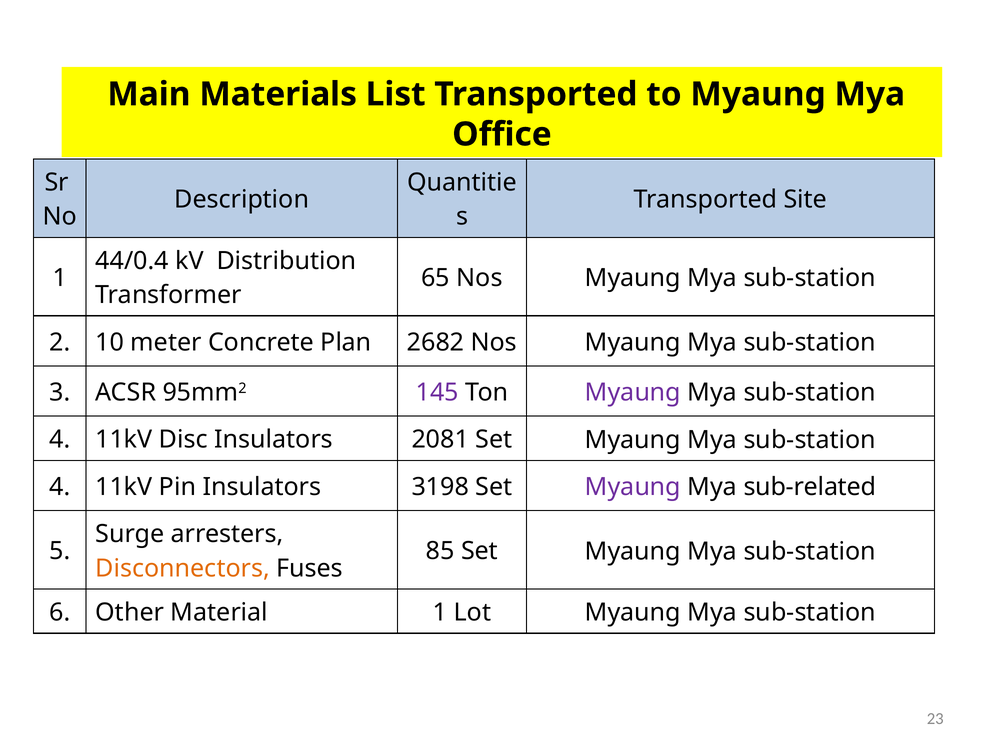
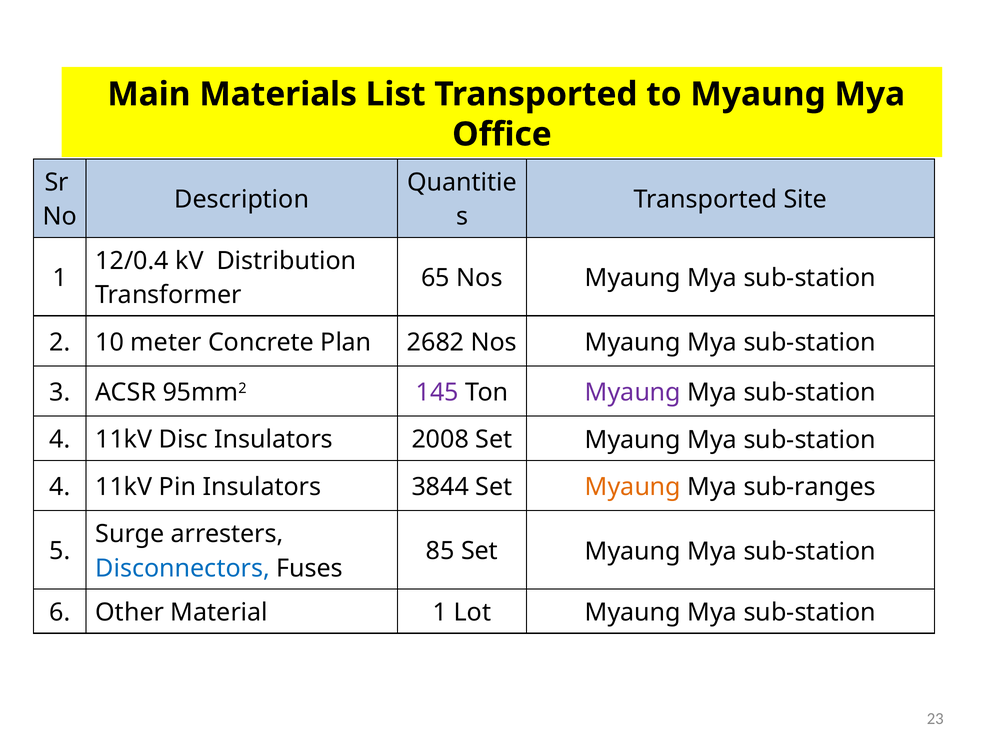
44/0.4: 44/0.4 -> 12/0.4 (132, 261)
2081: 2081 -> 2008 (440, 440)
3198: 3198 -> 3844 (440, 487)
Myaung colour: purple -> orange (633, 487)
sub-related: sub-related -> sub-ranges (810, 487)
Disconnectors colour: orange -> blue (183, 568)
